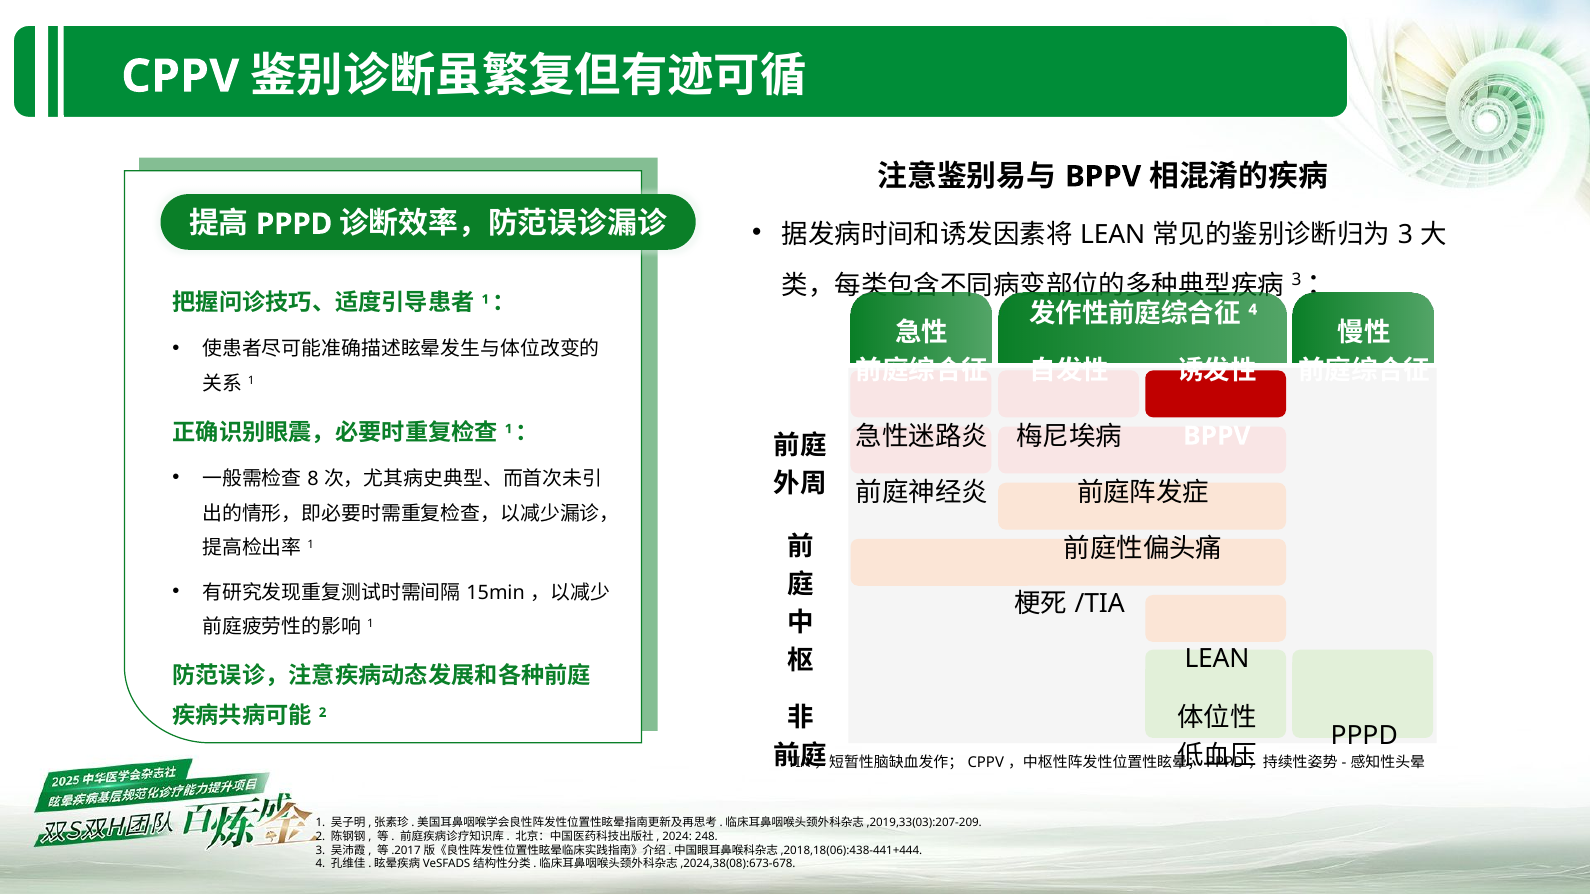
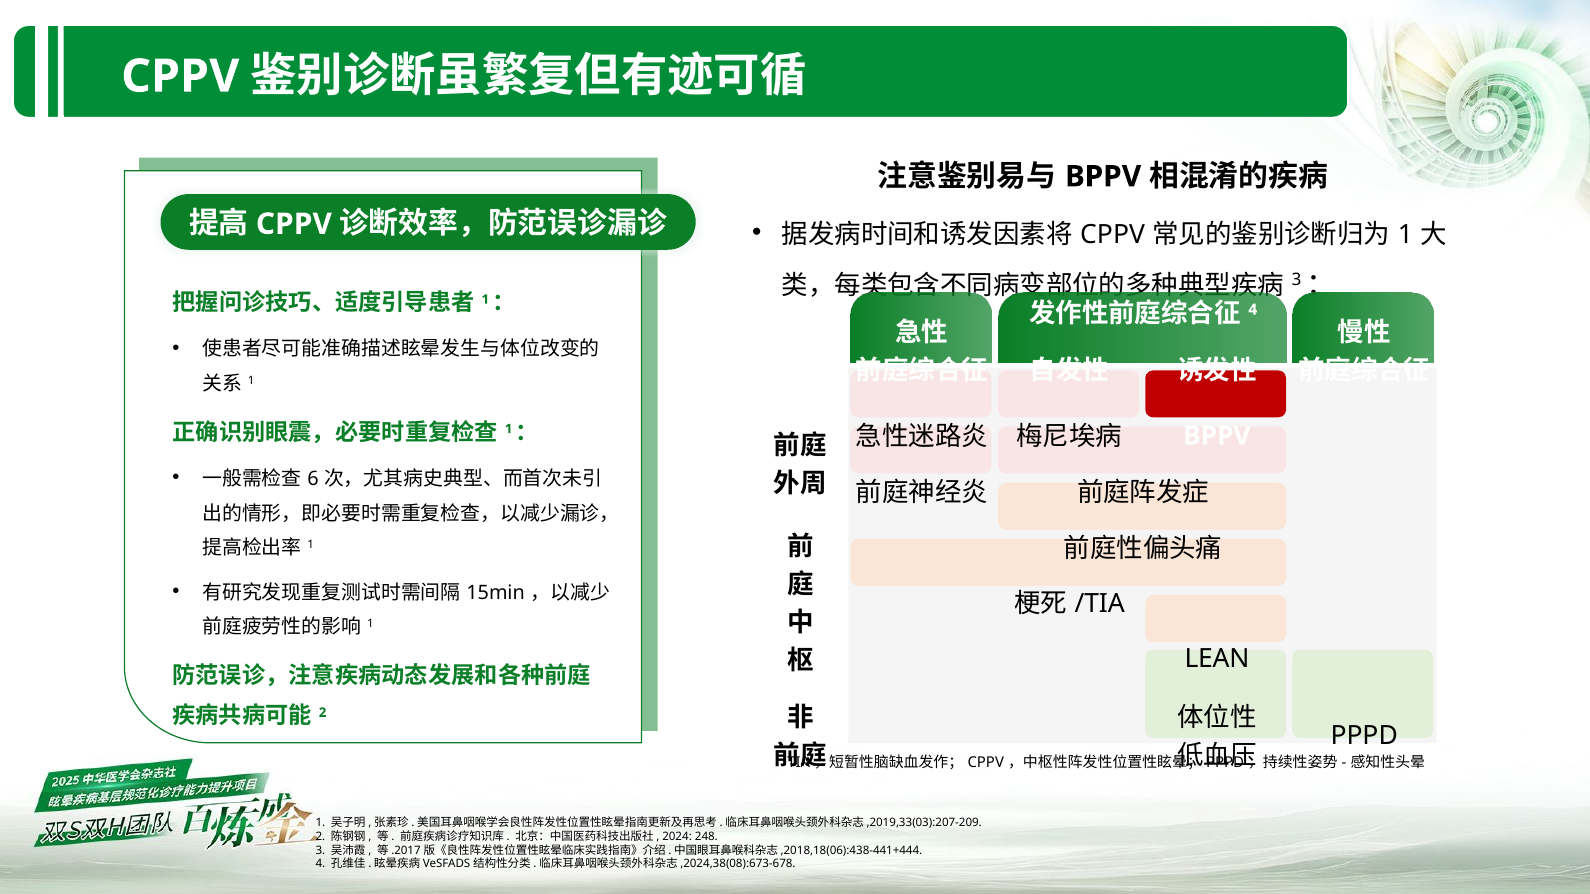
PPPD: PPPD -> CPPV (294, 224)
LEAN: LEAN -> CPPV (1113, 235)
3: 3 -> 1 (1405, 235)
8: 8 -> 6 (313, 479)
